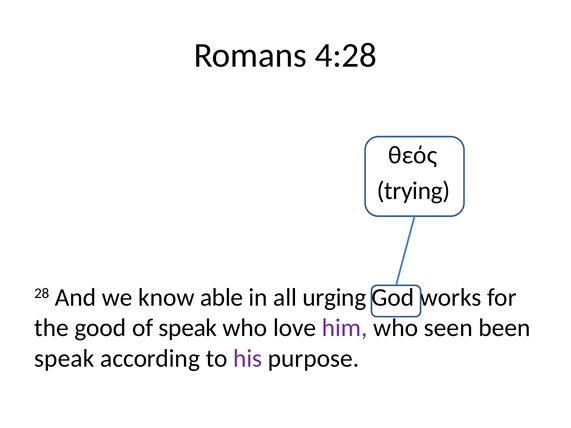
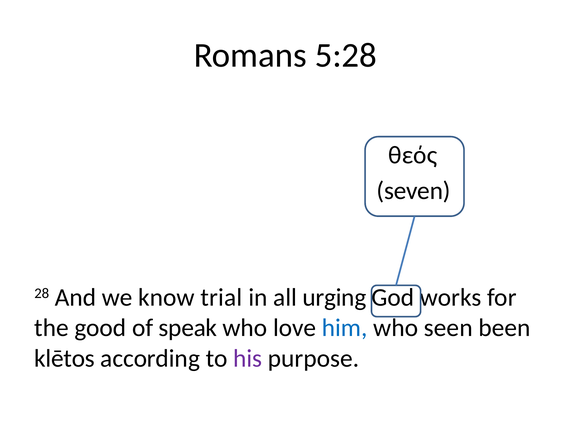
4:28: 4:28 -> 5:28 (346, 55)
trying: trying -> seven (414, 191)
able: able -> trial (221, 298)
him colour: purple -> blue (345, 328)
speak: speak -> klētos (64, 359)
